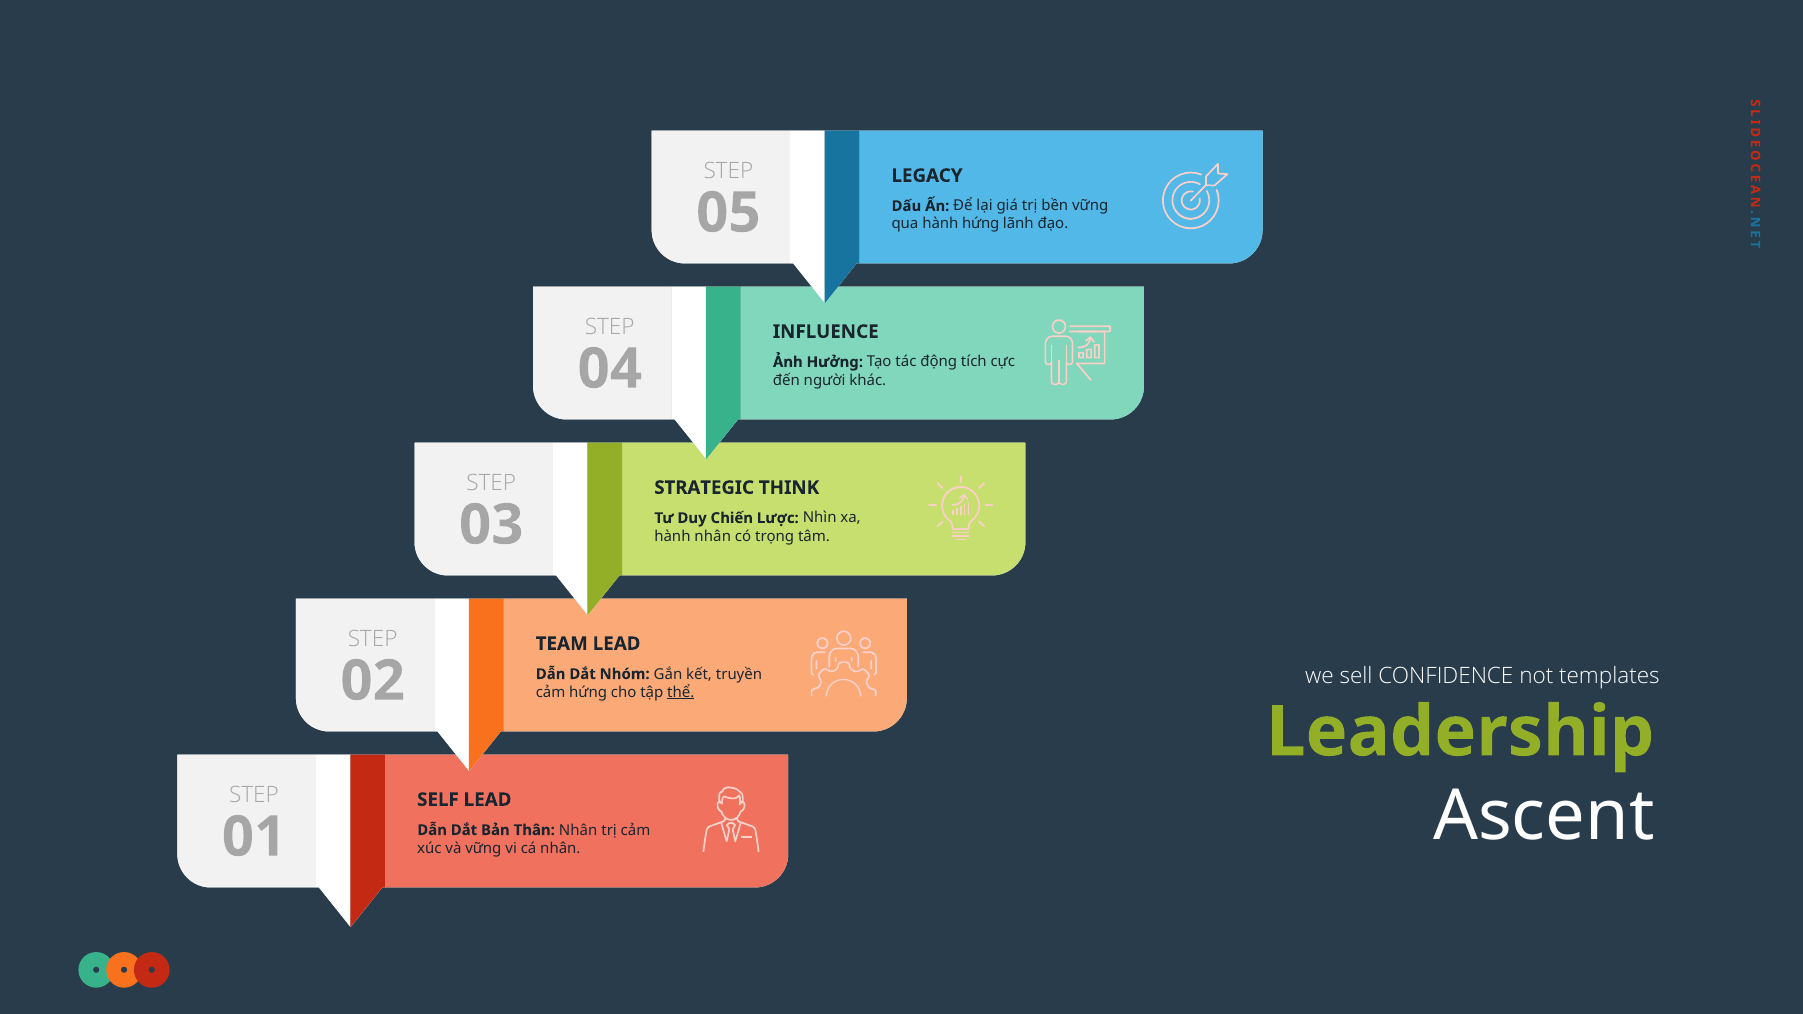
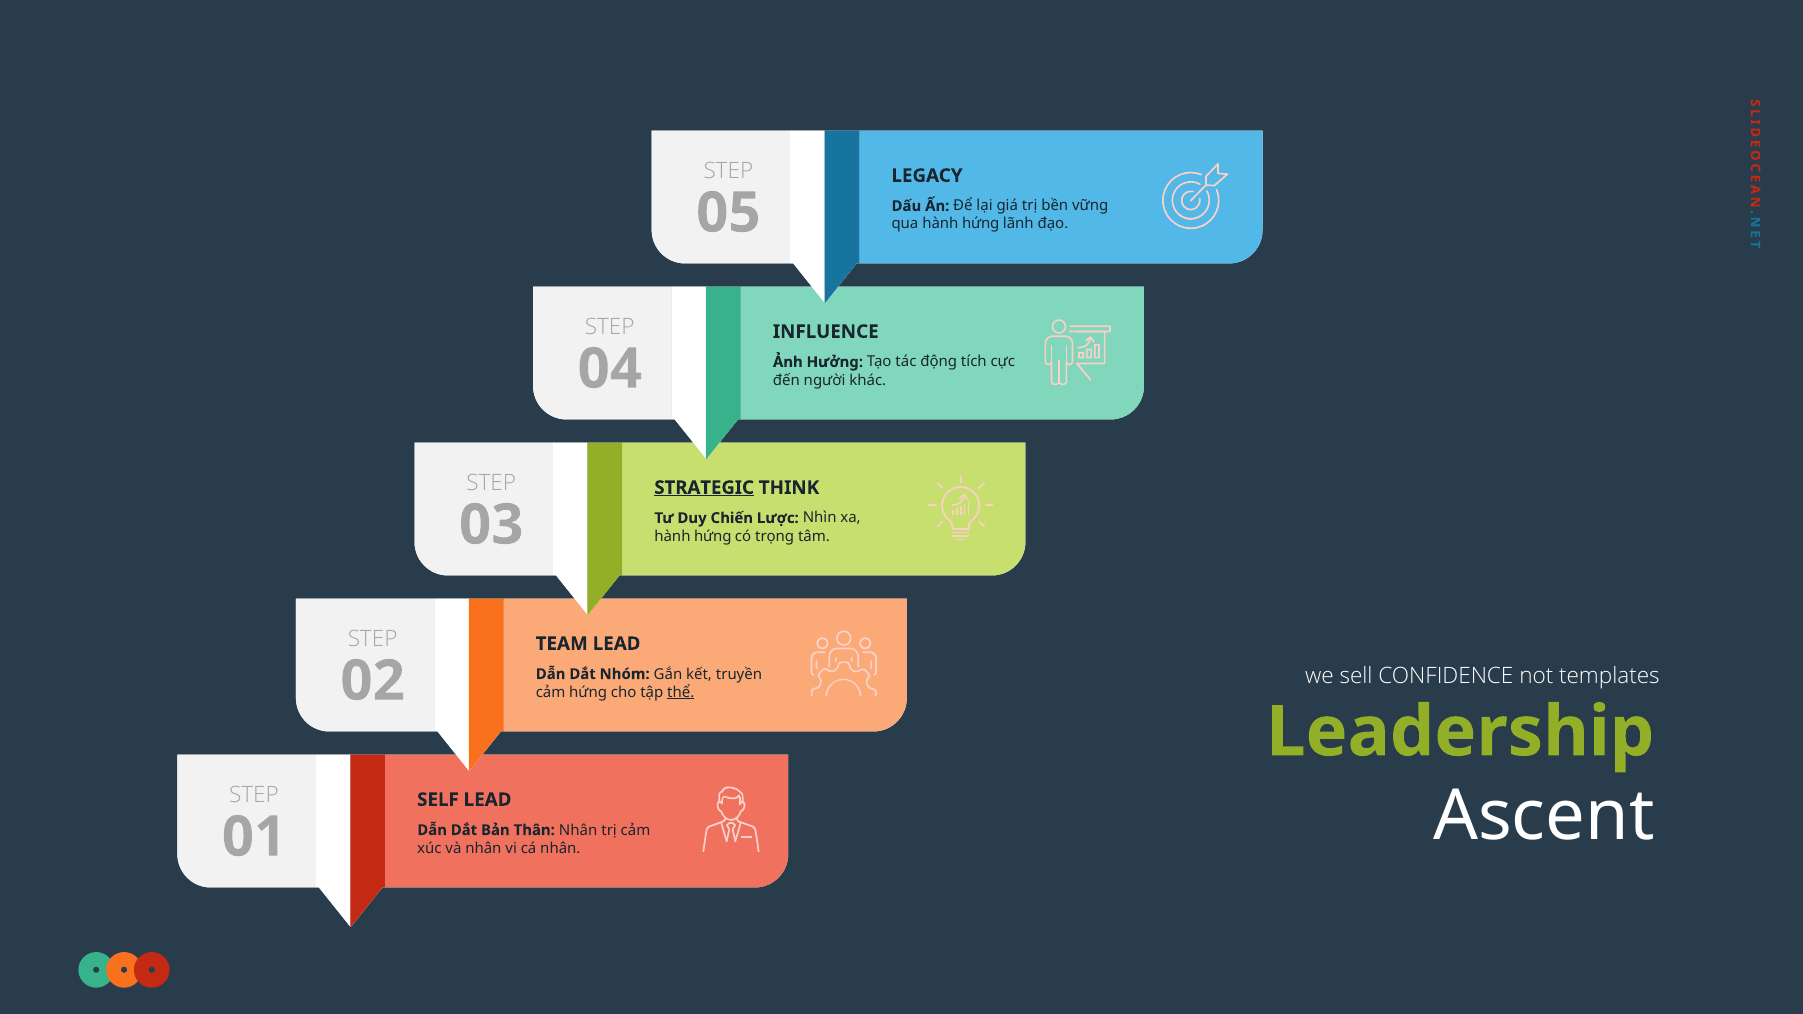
STRATEGIC underline: none -> present (704, 488)
nhân: nhân -> hứng (713, 536)
và vững: vững -> nhân (483, 848)
